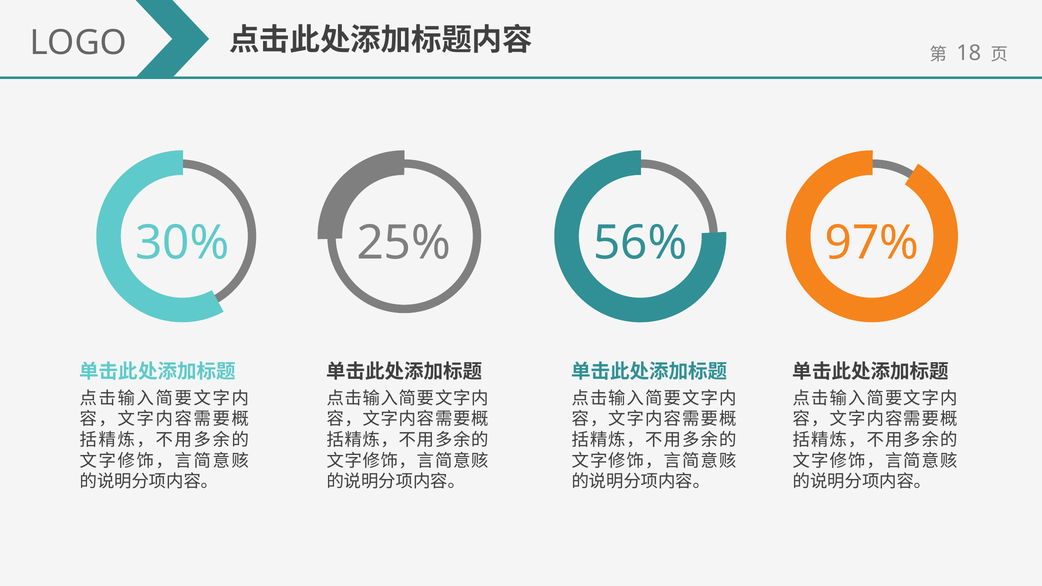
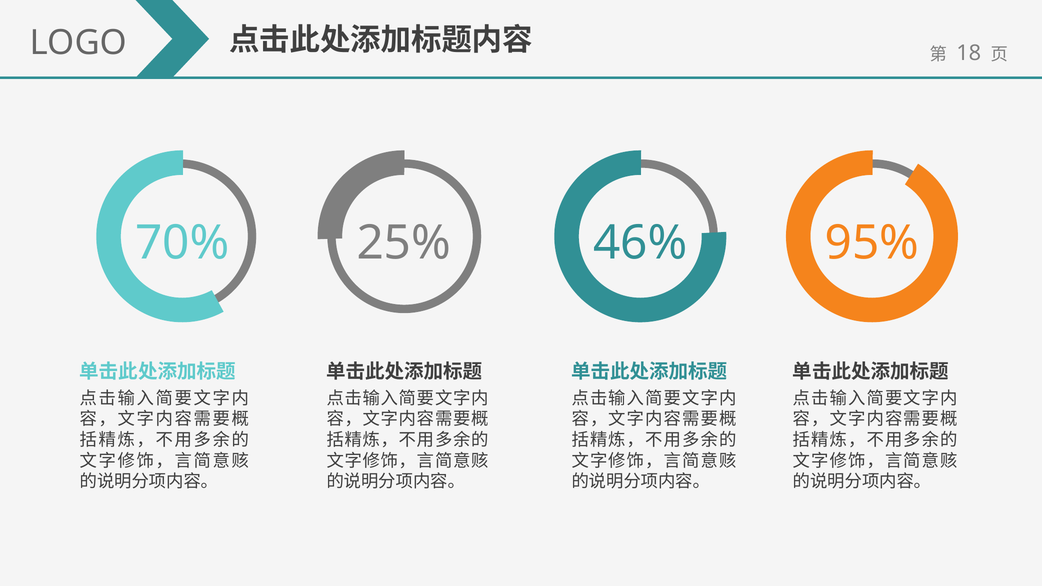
30%: 30% -> 70% (182, 243)
56%: 56% -> 46% (640, 243)
97%: 97% -> 95% (872, 243)
